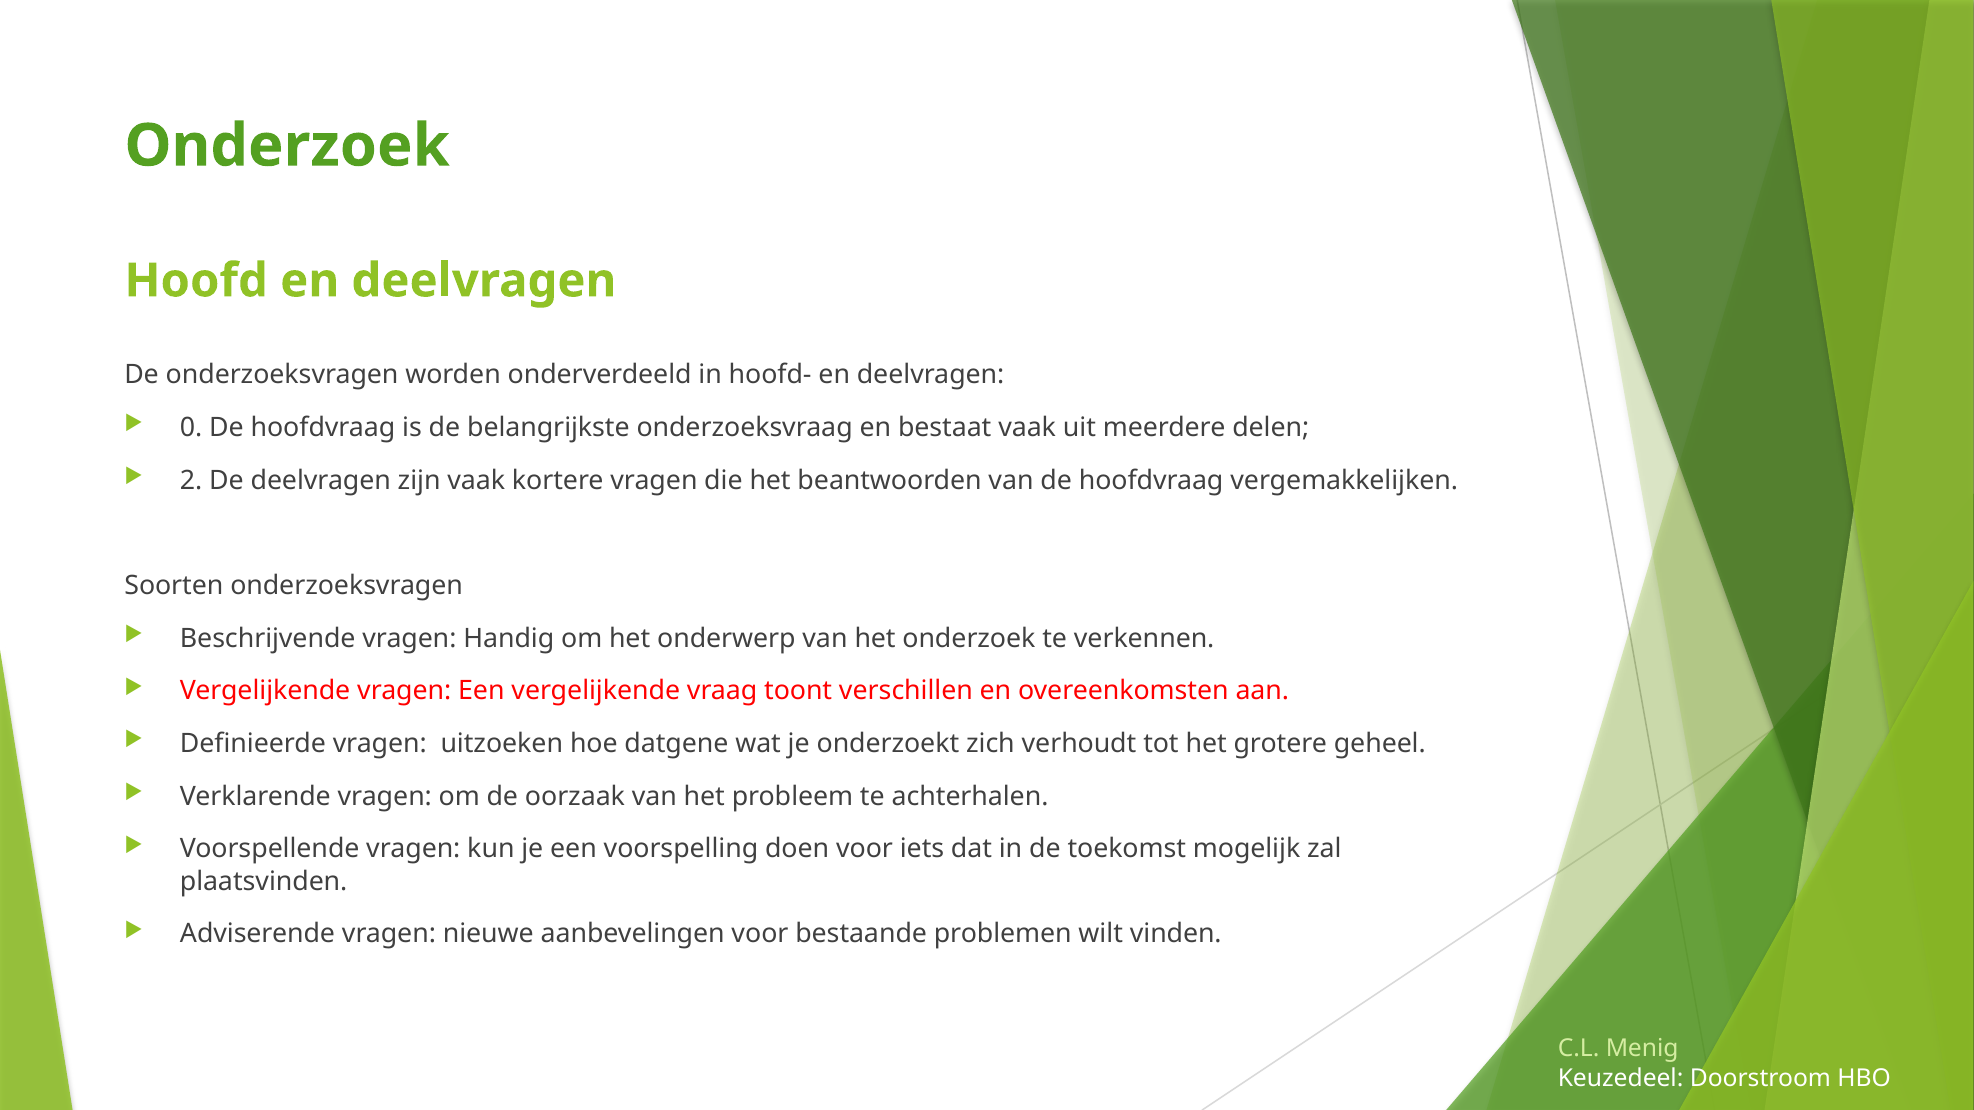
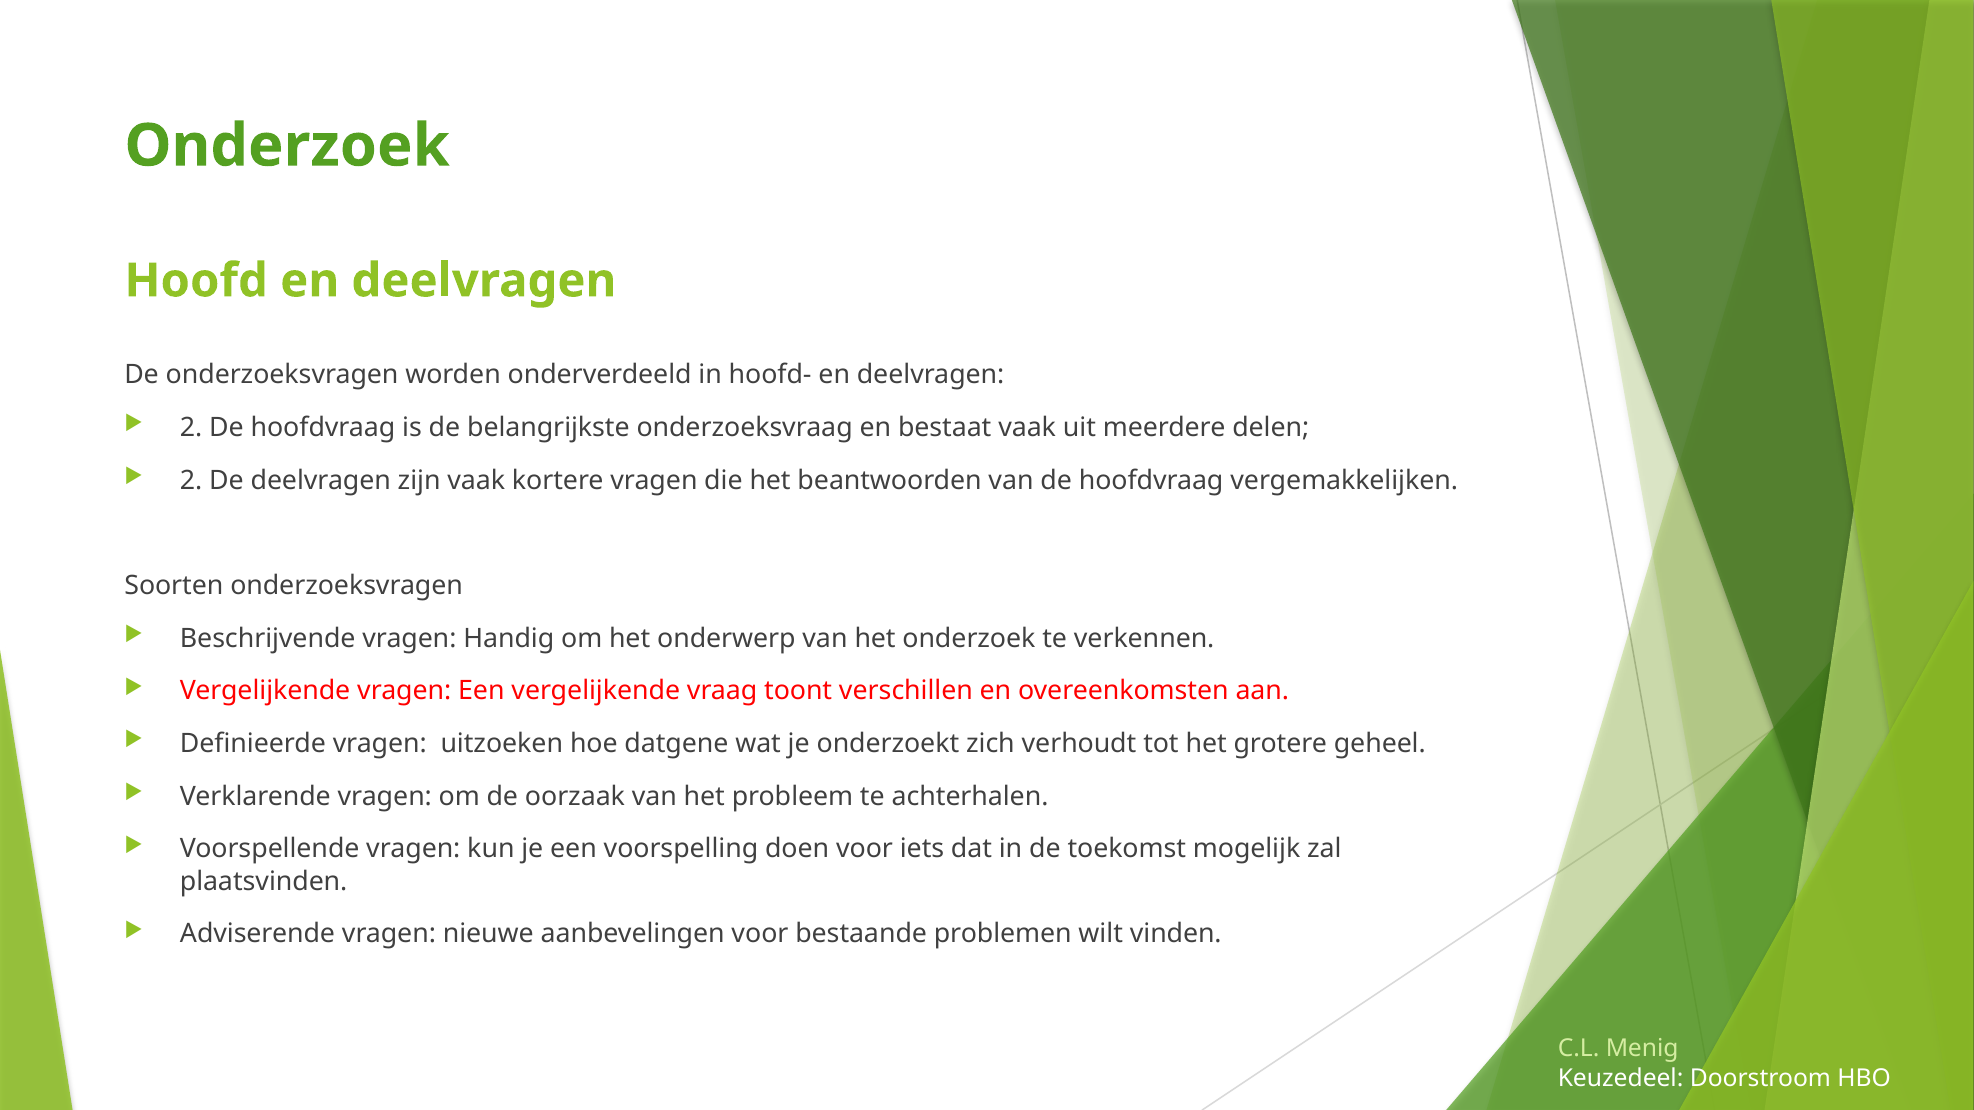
0: 0 -> 2 (191, 428)
